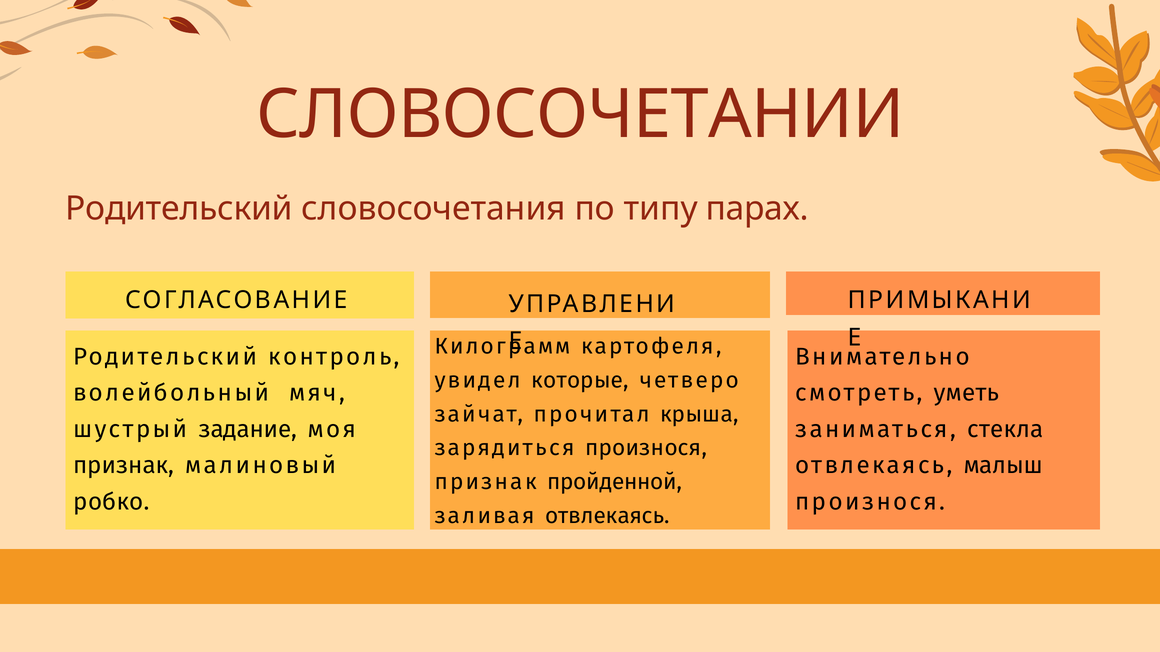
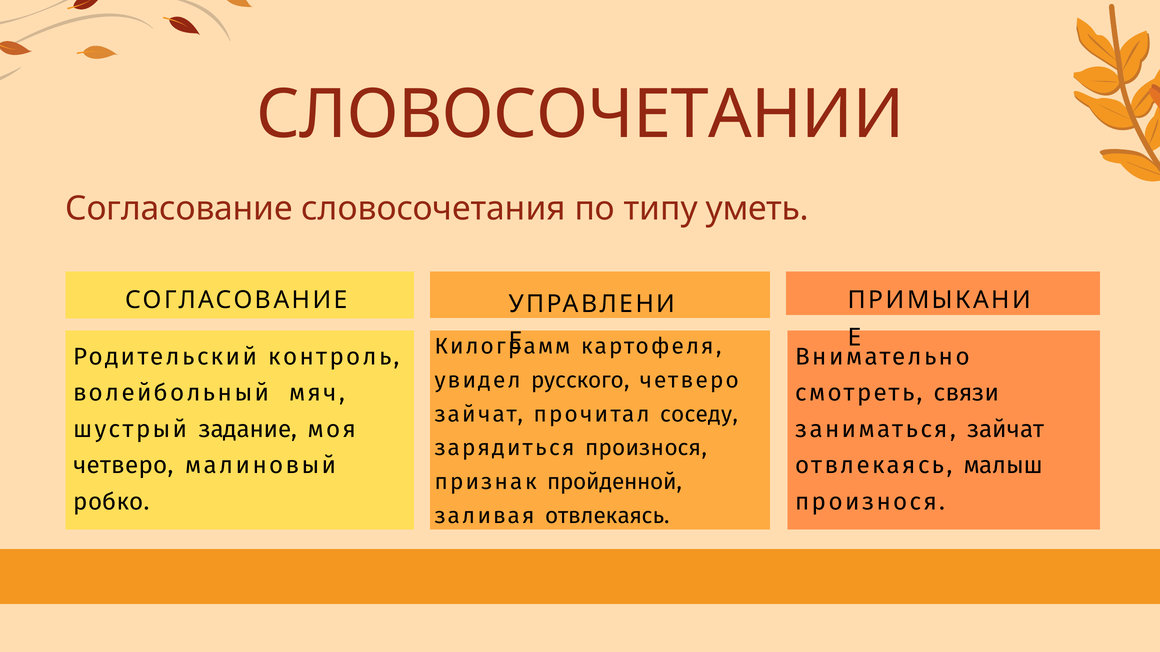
Родительский: Родительский -> Согласование (179, 209)
парах: парах -> уметь (757, 209)
которые: которые -> русского (580, 381)
уметь: уметь -> связи (967, 393)
крыша: крыша -> соседу (699, 414)
заниматься стекла: стекла -> зайчат (1006, 430)
признак: признак -> четверо (123, 466)
